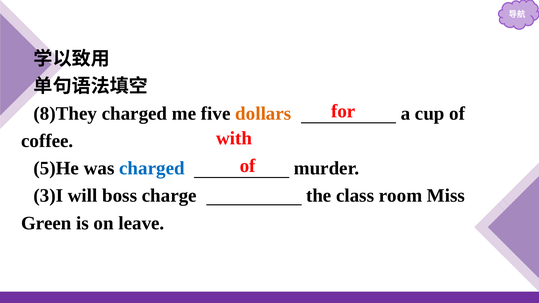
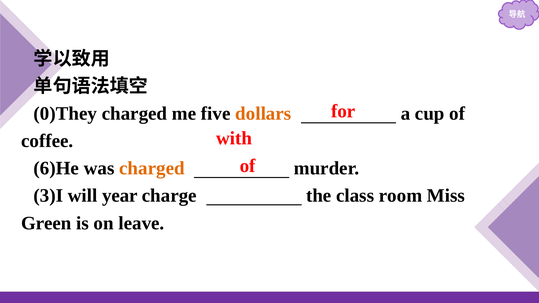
8)They: 8)They -> 0)They (65, 114)
5)He: 5)He -> 6)He (56, 168)
charged colour: blue -> orange (152, 168)
boss: boss -> year (120, 196)
